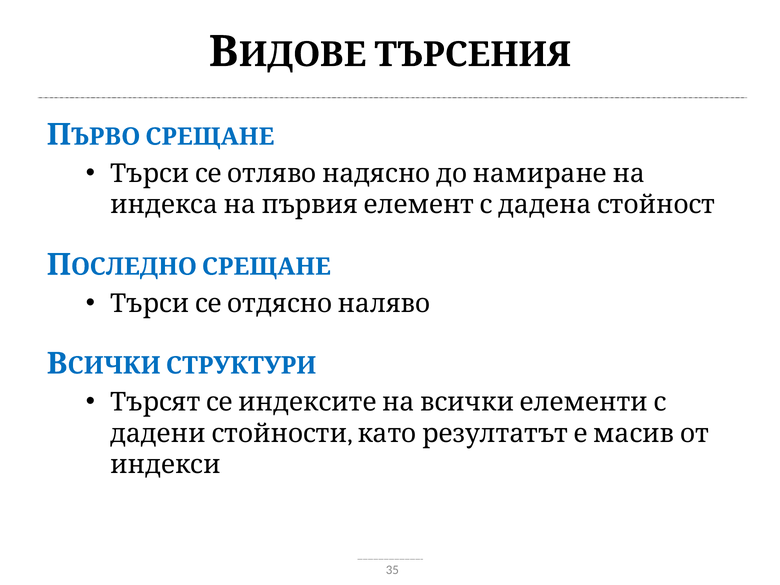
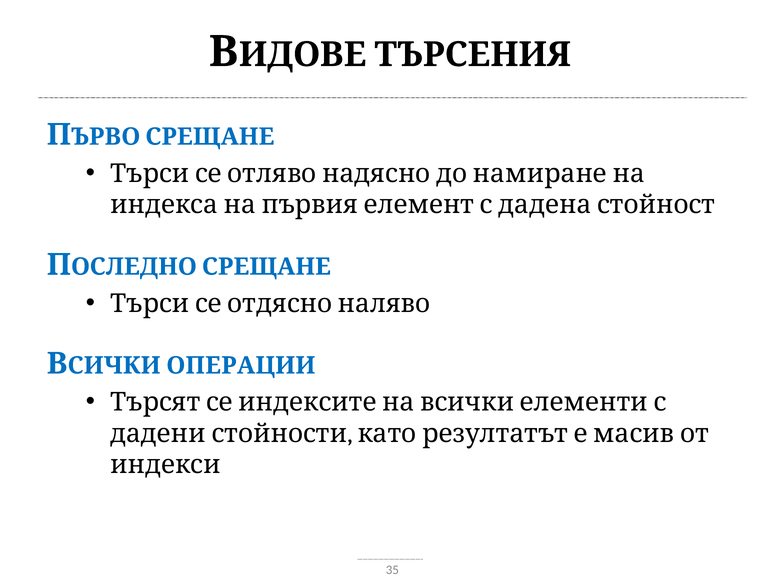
СТРУКТУРИ: СТРУКТУРИ -> ОПЕРАЦИИ (241, 366)
